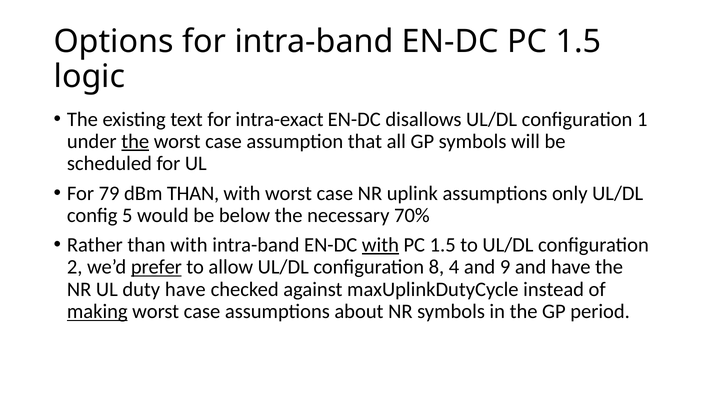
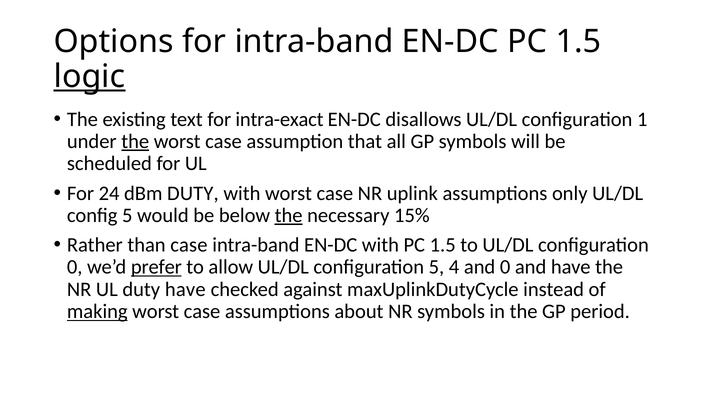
logic underline: none -> present (90, 77)
79: 79 -> 24 (109, 193)
dBm THAN: THAN -> DUTY (193, 193)
the underline: none -> present (289, 215)
70%: 70% -> 15% (412, 215)
Rather than with: with -> case (189, 245)
with underline: present -> none (380, 245)
2: 2 -> 0 (75, 267)
configuration 8: 8 -> 5 (436, 267)
and 9: 9 -> 0 (505, 267)
